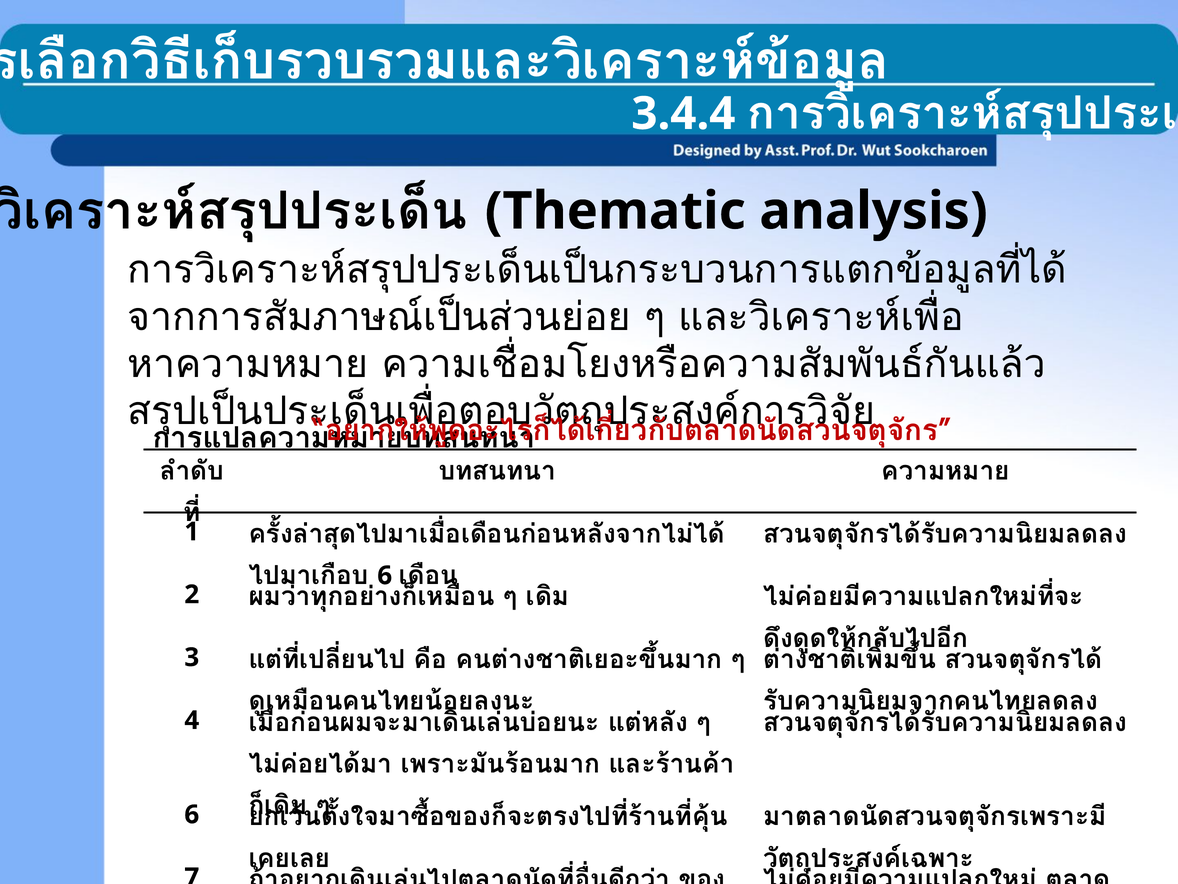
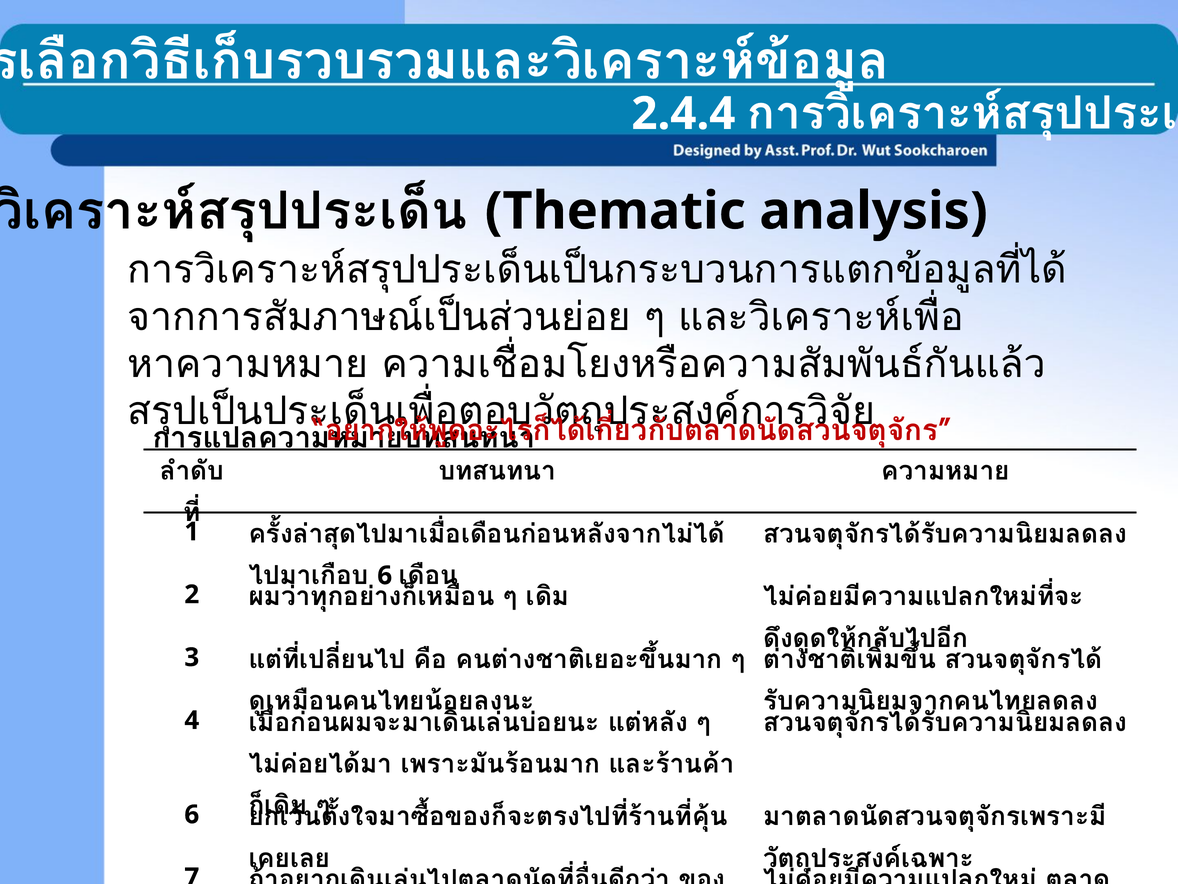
3.4.4: 3.4.4 -> 2.4.4 (683, 114)
